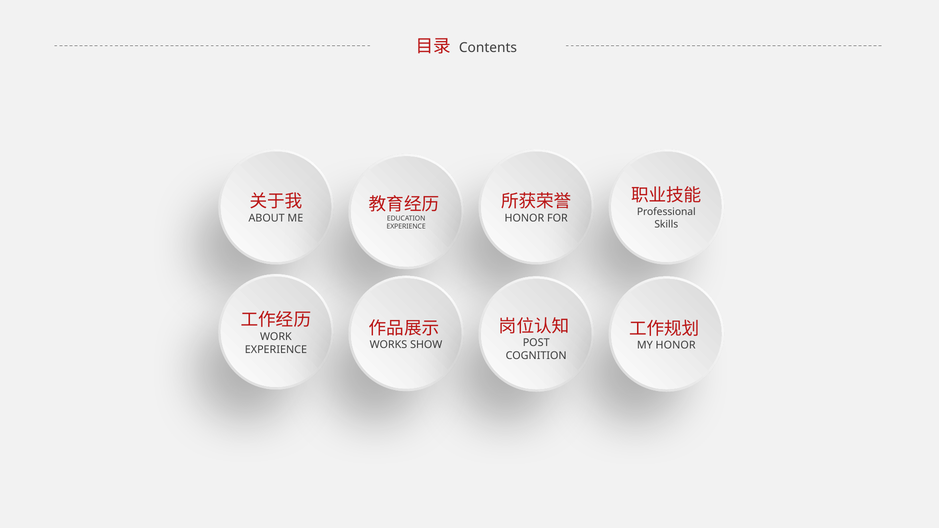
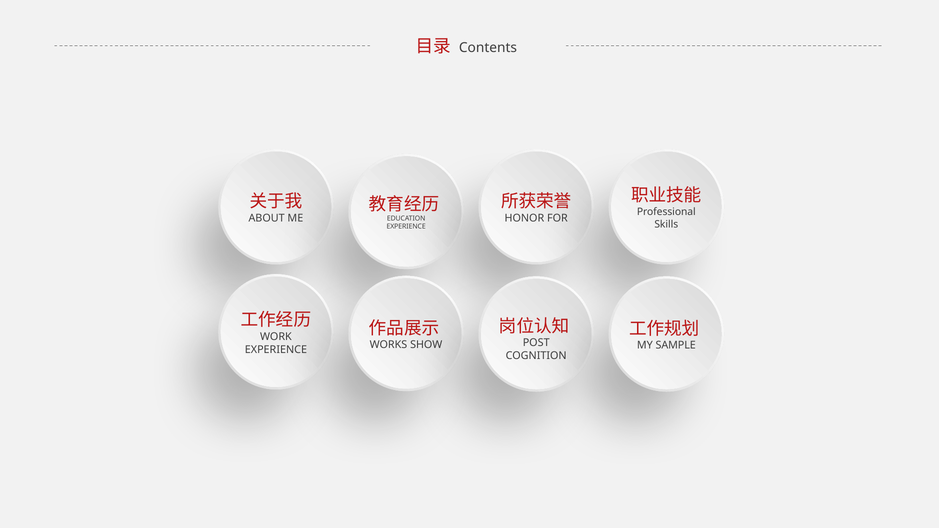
HONOR: HONOR -> SAMPLE (676, 345)
